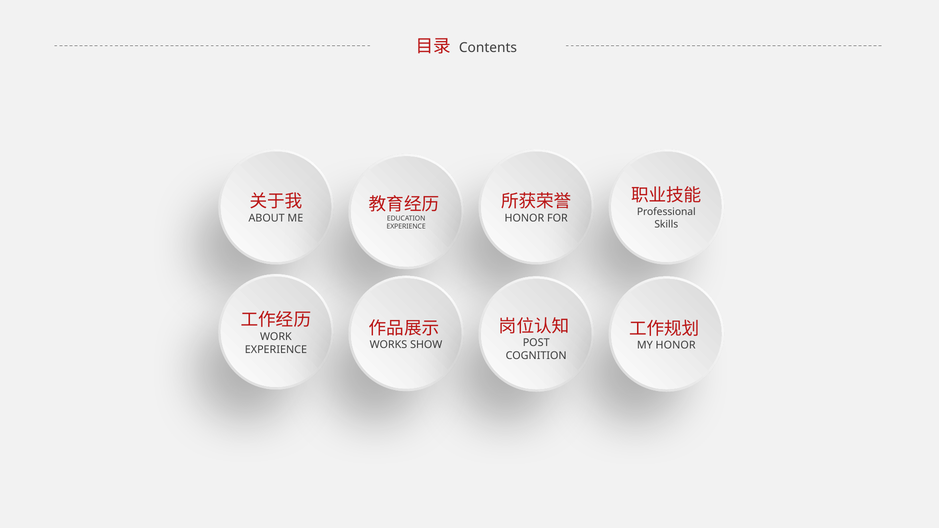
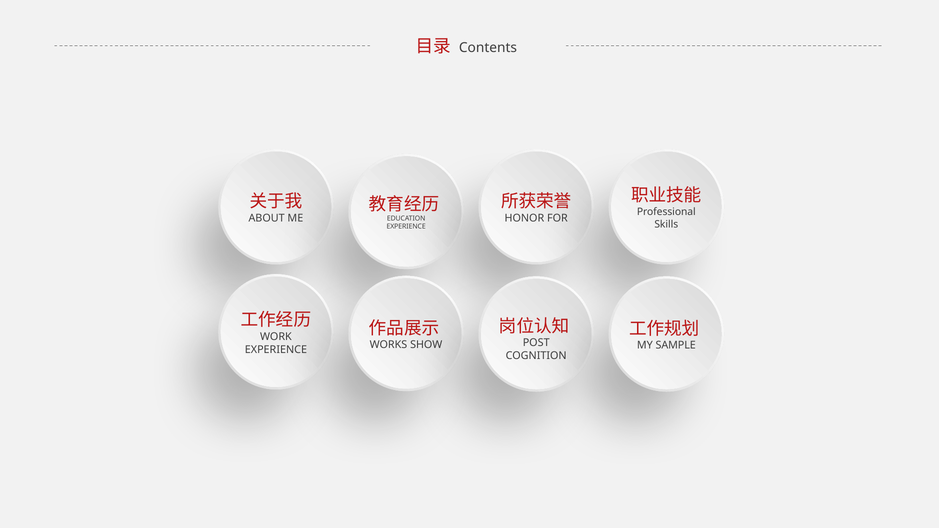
HONOR: HONOR -> SAMPLE (676, 345)
